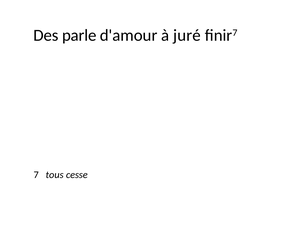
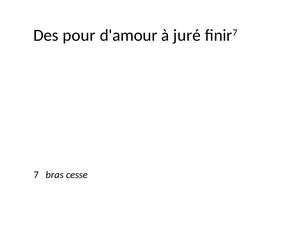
parle: parle -> pour (79, 35)
tous: tous -> bras (55, 175)
